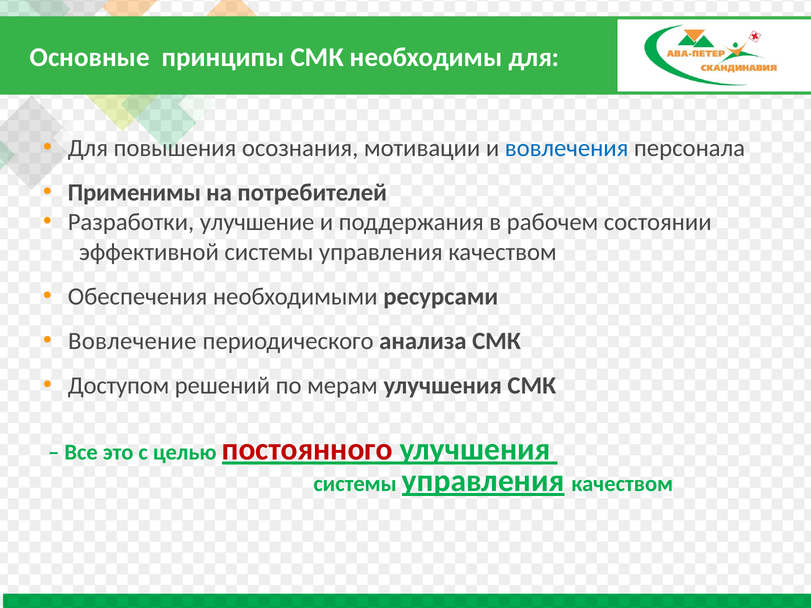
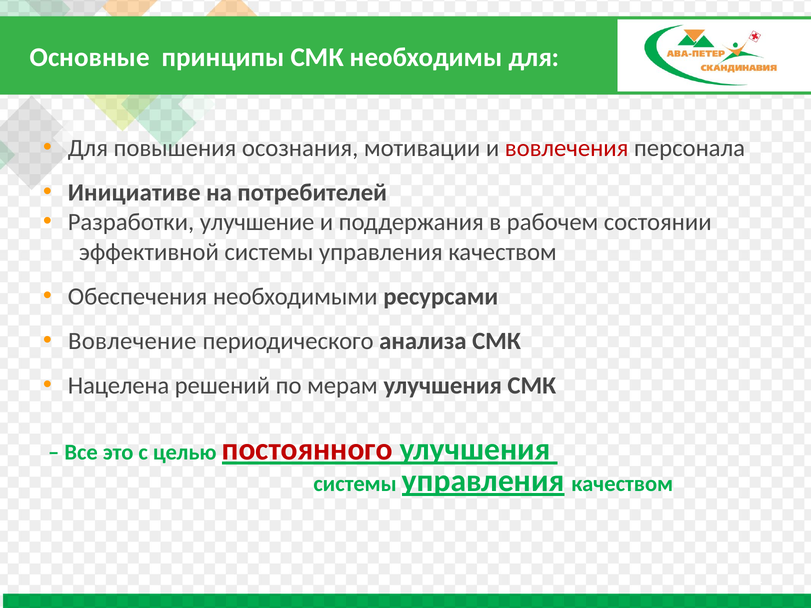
вовлечения colour: blue -> red (567, 148)
Применимы: Применимы -> Инициативе (134, 192)
Доступом: Доступом -> Нацелена (119, 386)
